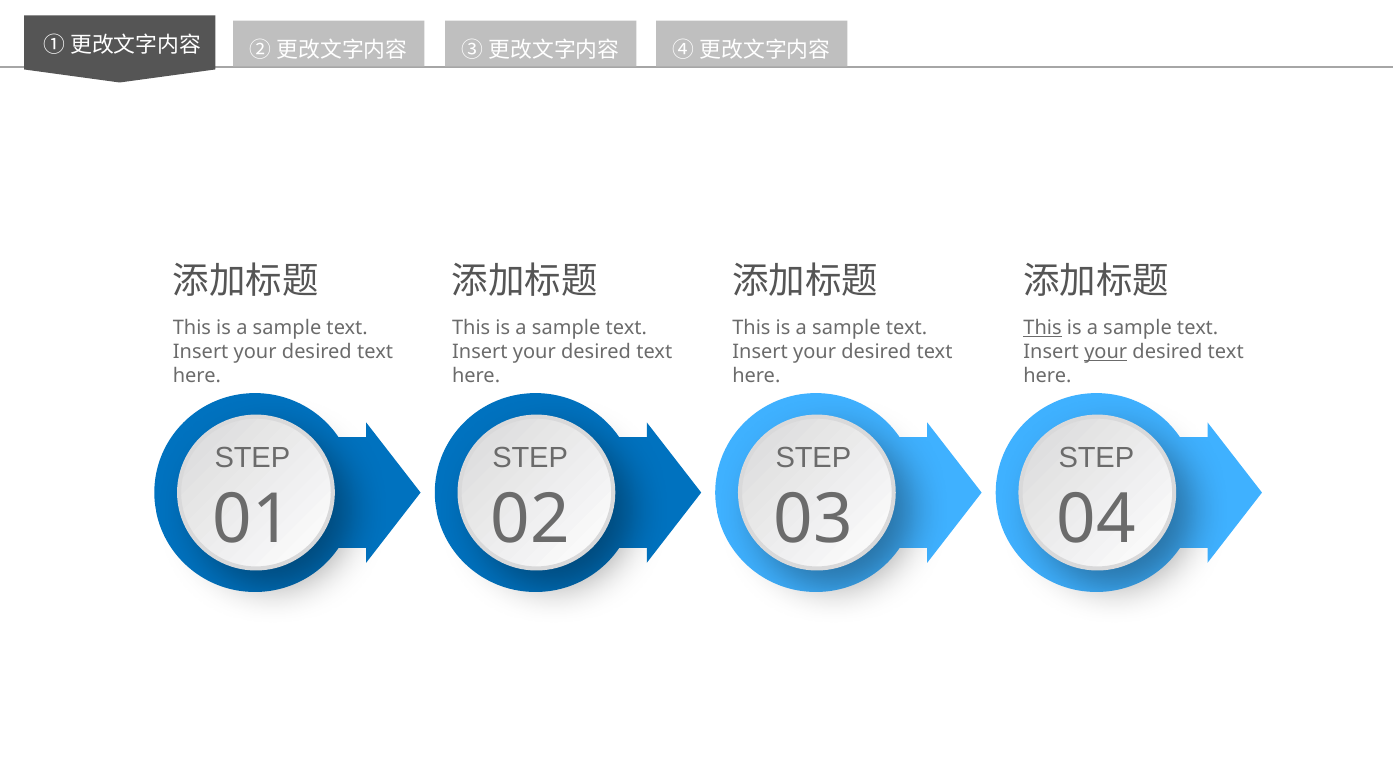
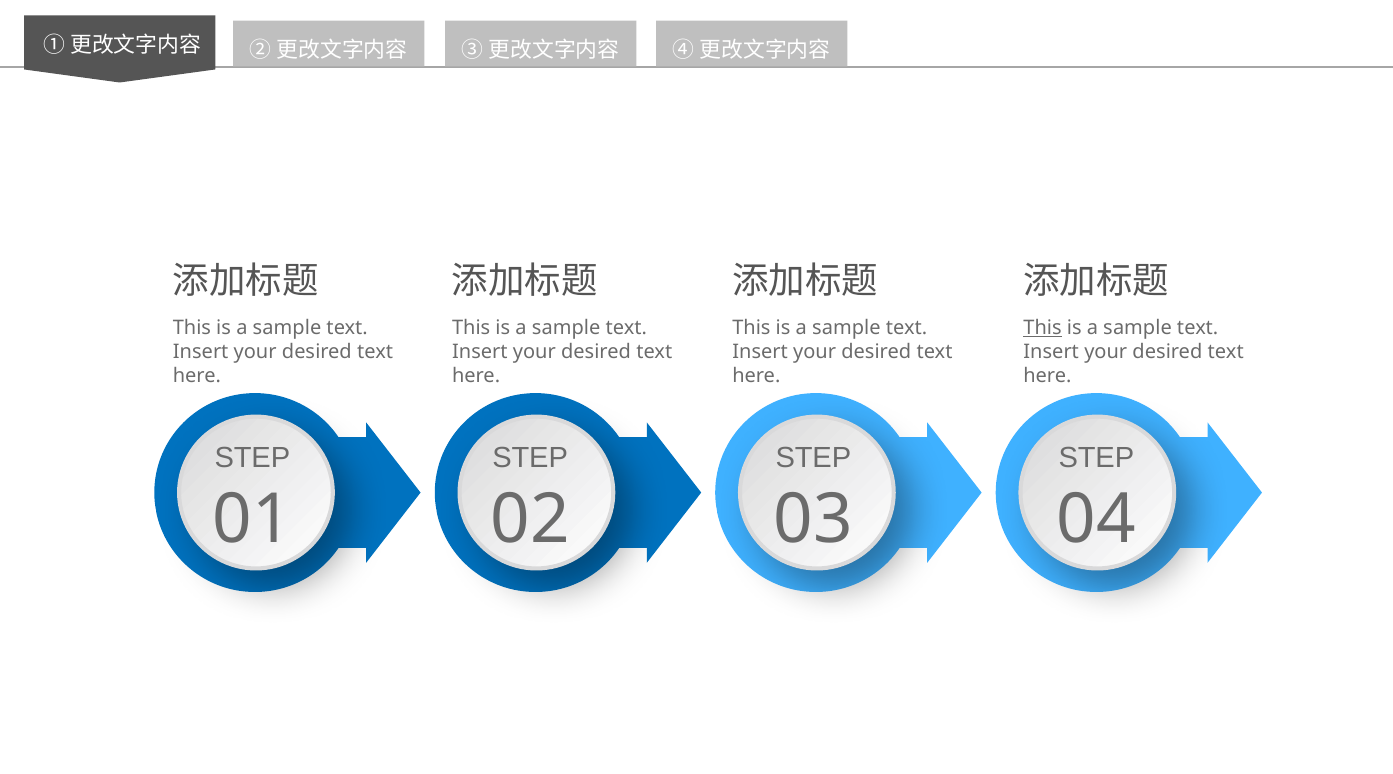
your underline: present -> none (1106, 352)
